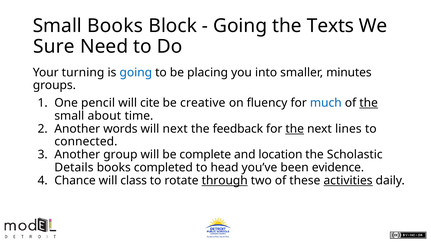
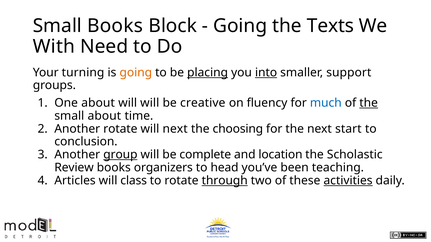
Sure: Sure -> With (54, 47)
going colour: blue -> orange (136, 73)
placing underline: none -> present (208, 73)
into underline: none -> present (266, 73)
minutes: minutes -> support (349, 73)
One pencil: pencil -> about (98, 103)
will cite: cite -> will (150, 103)
Another words: words -> rotate (120, 129)
feedback: feedback -> choosing (238, 129)
the underline: present -> none (295, 129)
lines: lines -> start (348, 129)
connected: connected -> conclusion (86, 142)
group underline: none -> present (120, 155)
Details: Details -> Review (74, 168)
completed: completed -> organizers (163, 168)
evidence: evidence -> teaching (338, 168)
Chance: Chance -> Articles (75, 181)
